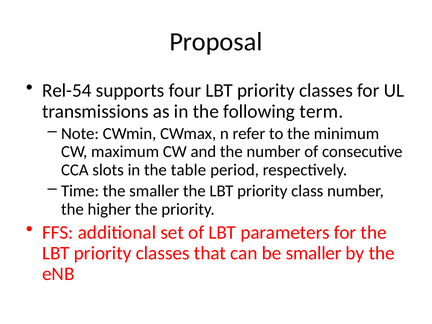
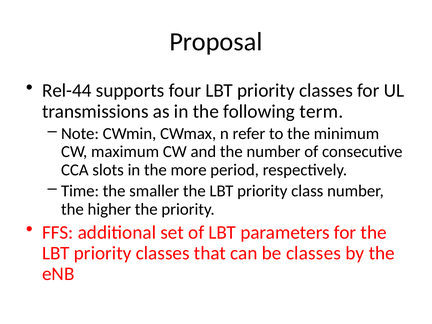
Rel-54: Rel-54 -> Rel-44 (67, 91)
table: table -> more (189, 170)
be smaller: smaller -> classes (313, 253)
